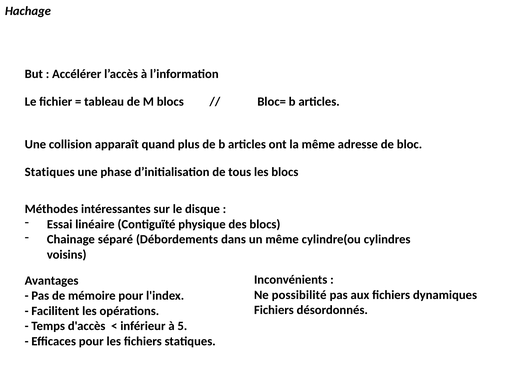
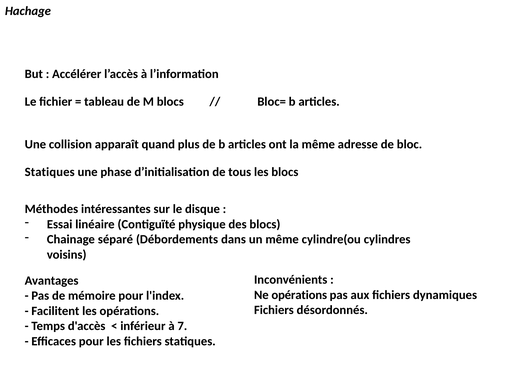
Ne possibilité: possibilité -> opérations (299, 295)
5: 5 -> 7 (182, 327)
